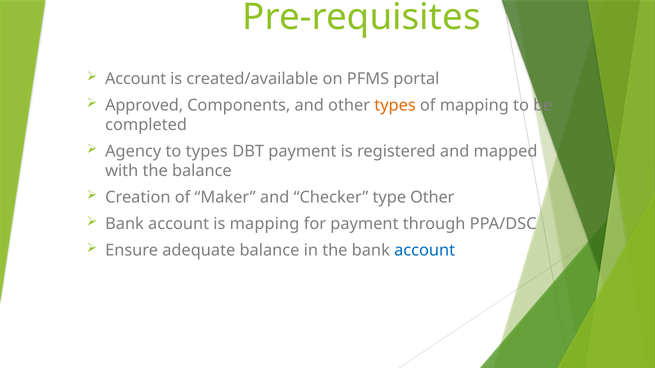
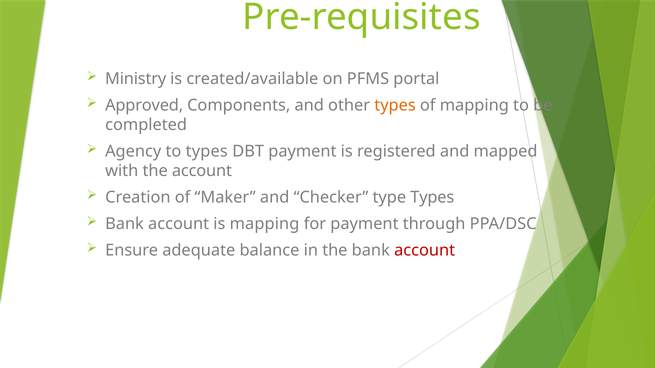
Account: Account -> Ministry (136, 79)
the balance: balance -> account (202, 171)
type Other: Other -> Types (432, 198)
account colour: blue -> red (425, 251)
